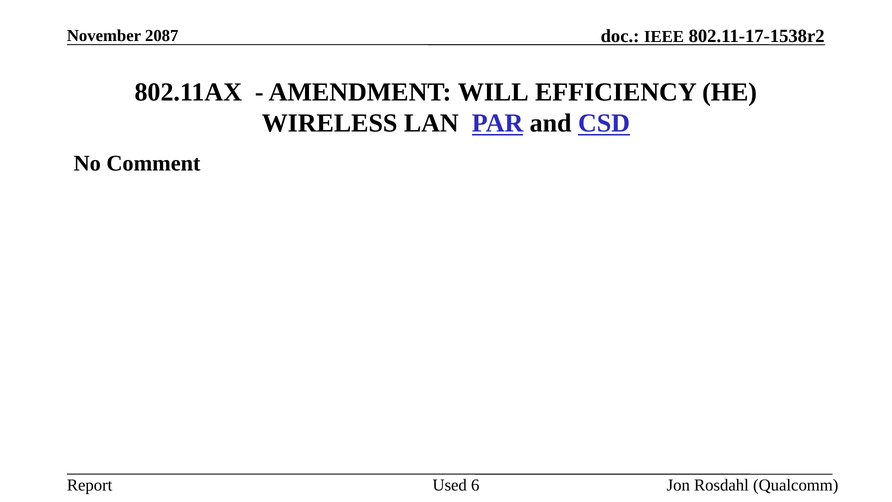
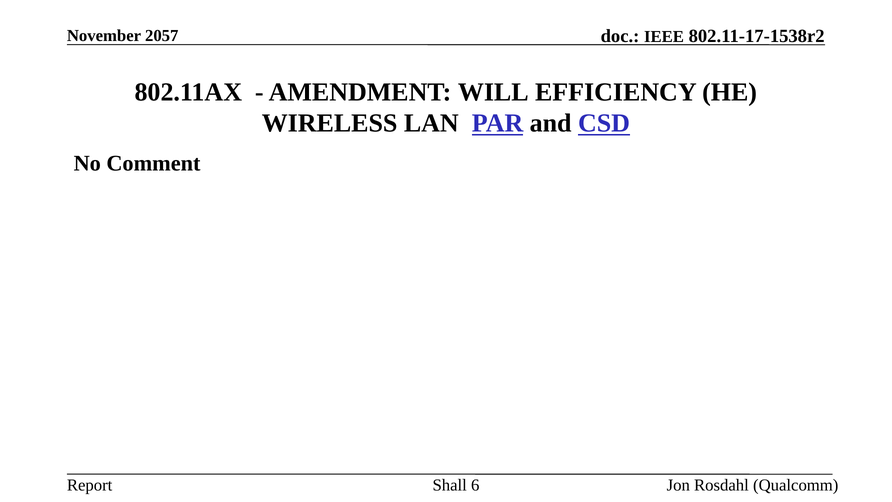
2087: 2087 -> 2057 (162, 36)
Used: Used -> Shall (450, 485)
